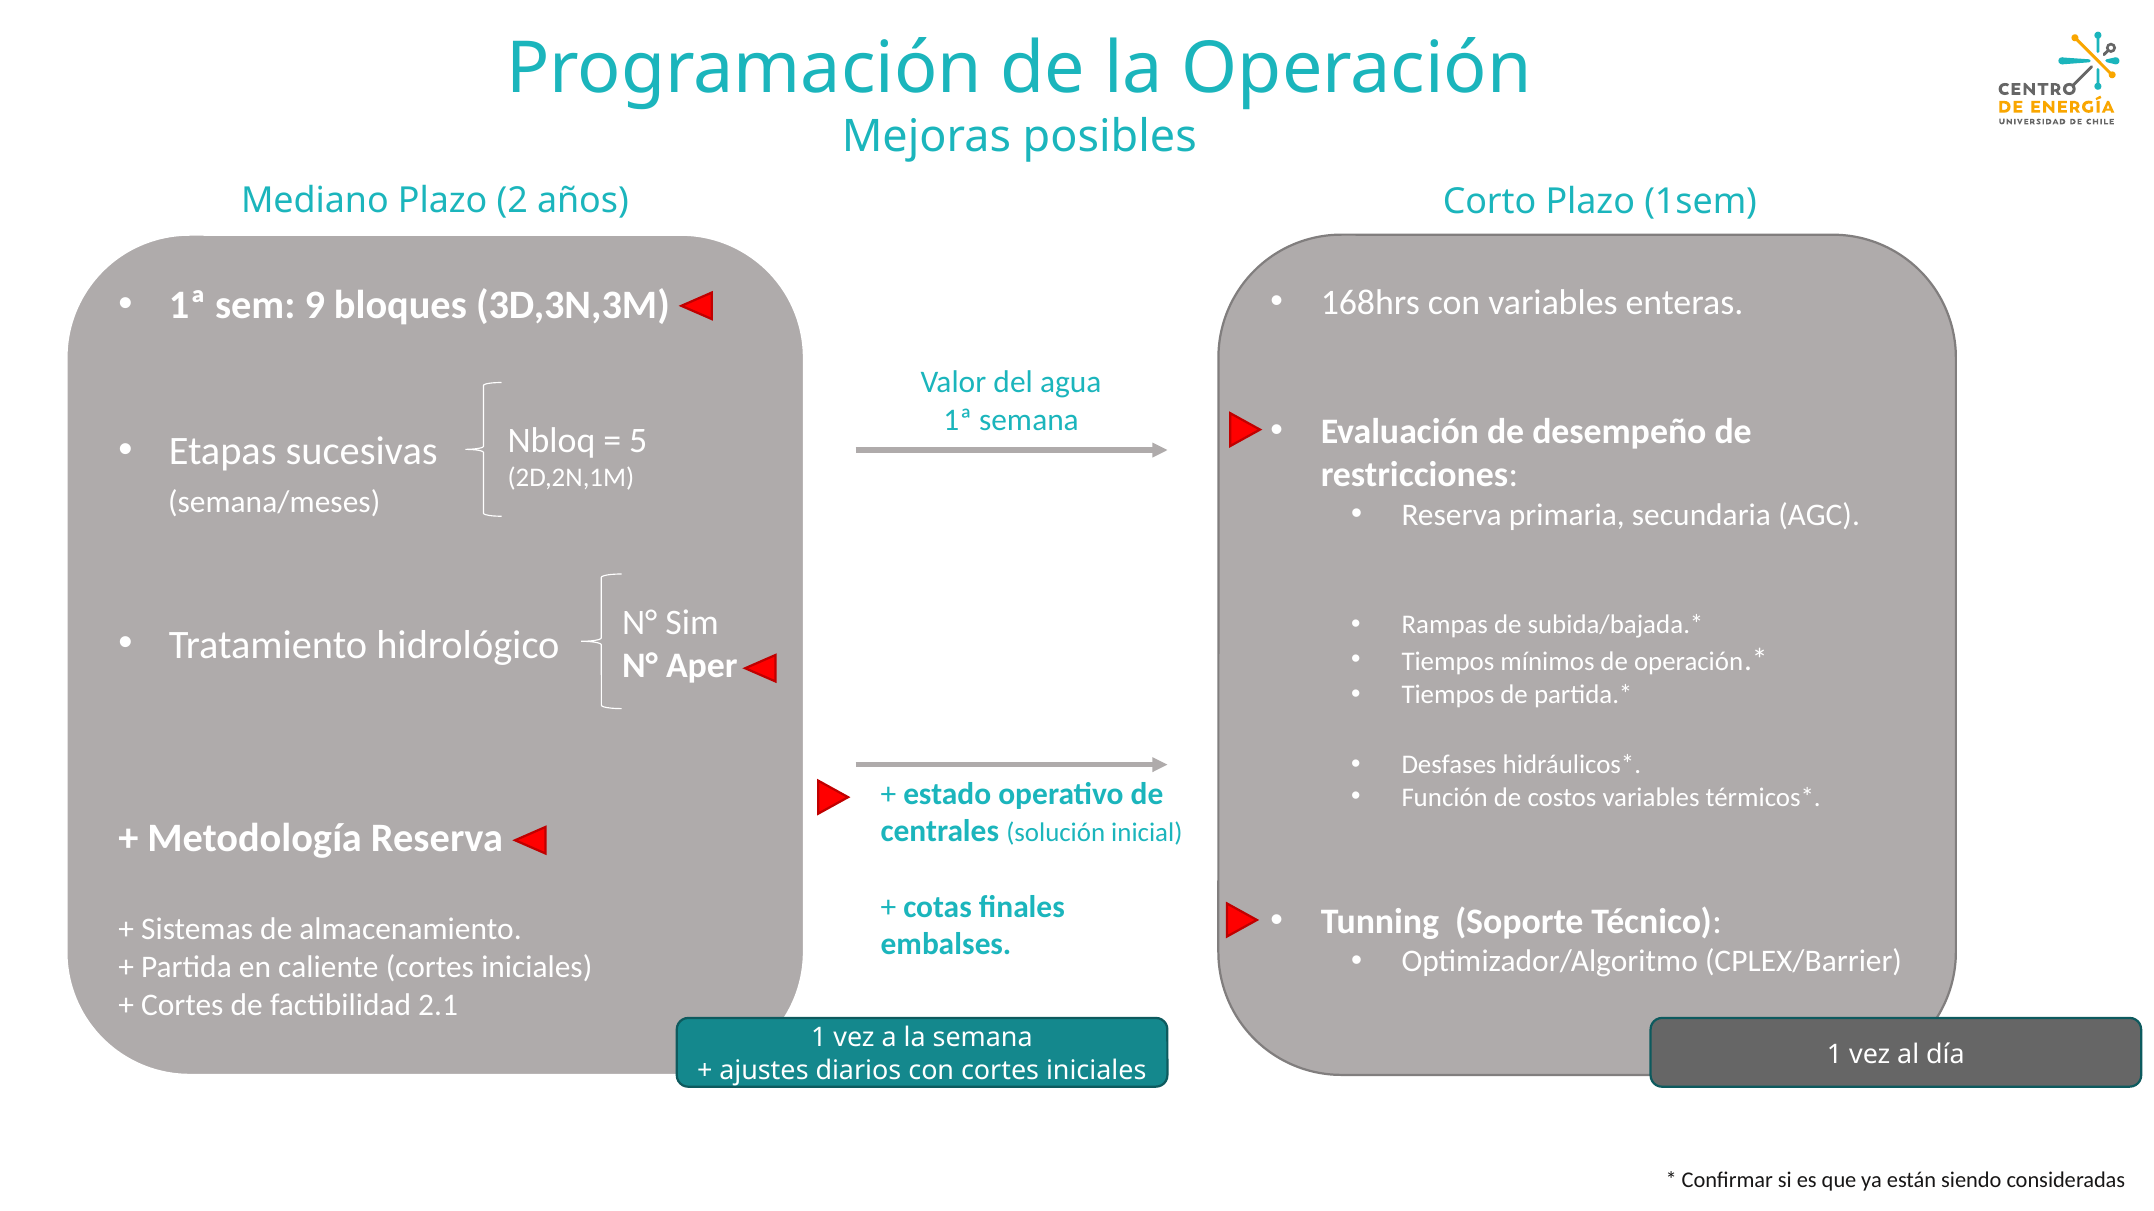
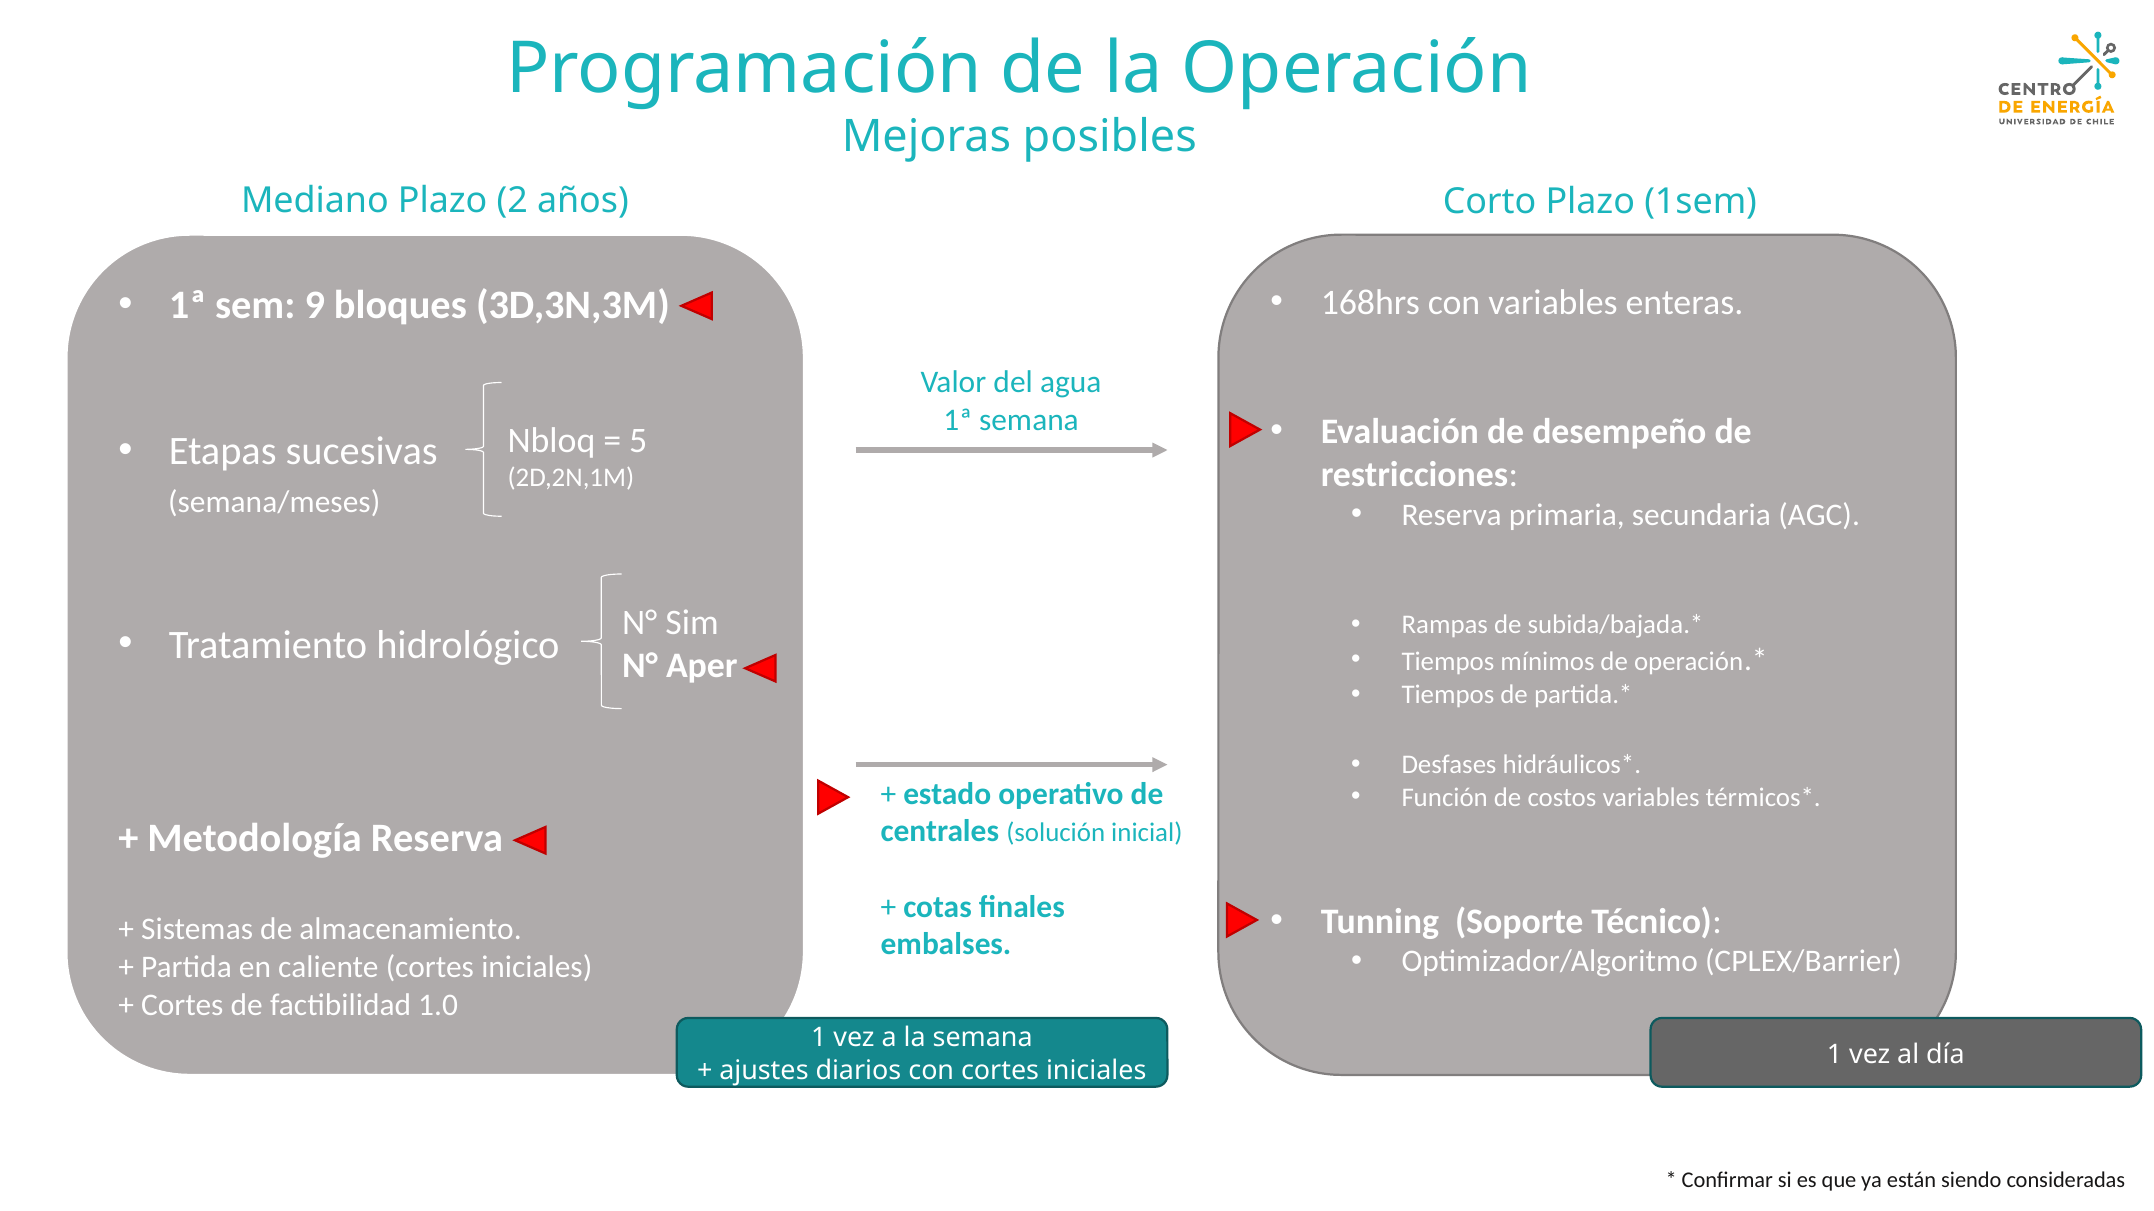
2.1: 2.1 -> 1.0 (438, 1005)
